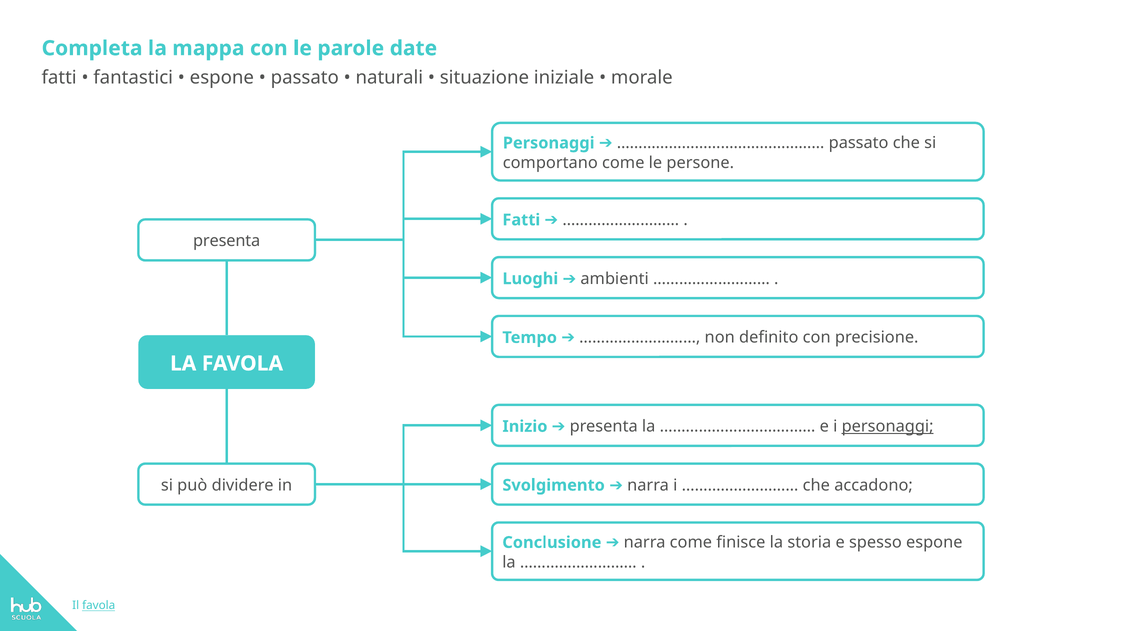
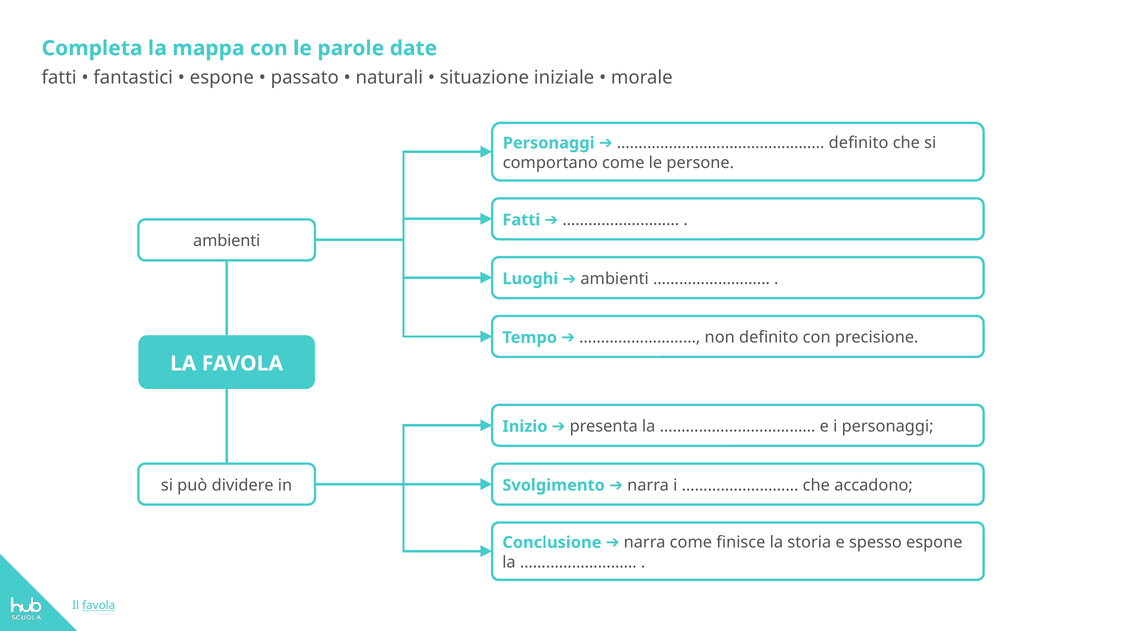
passato: passato -> definito (859, 143)
presenta: presenta -> ambienti (227, 241)
personaggi underline: present -> none (888, 427)
